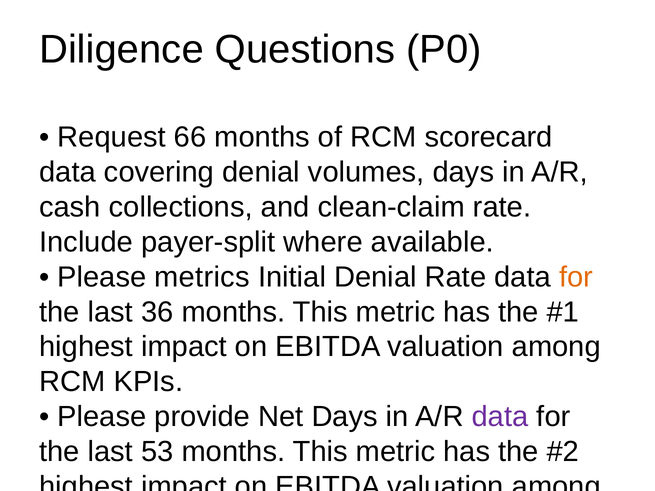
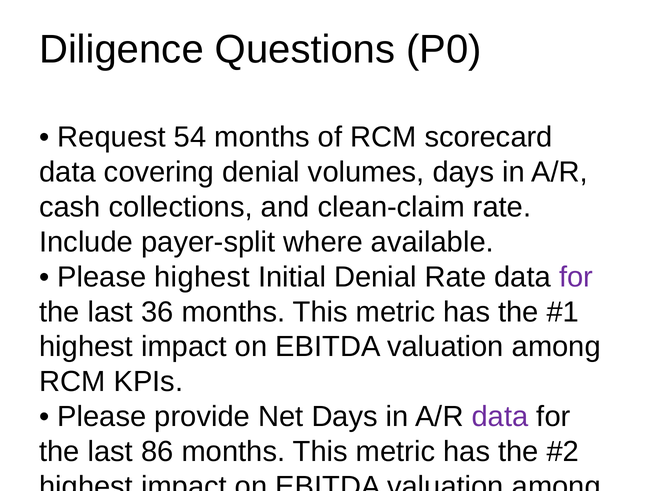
66: 66 -> 54 (190, 137)
Please metrics: metrics -> highest (202, 277)
for colour: orange -> purple (576, 277)
53: 53 -> 86 (157, 452)
